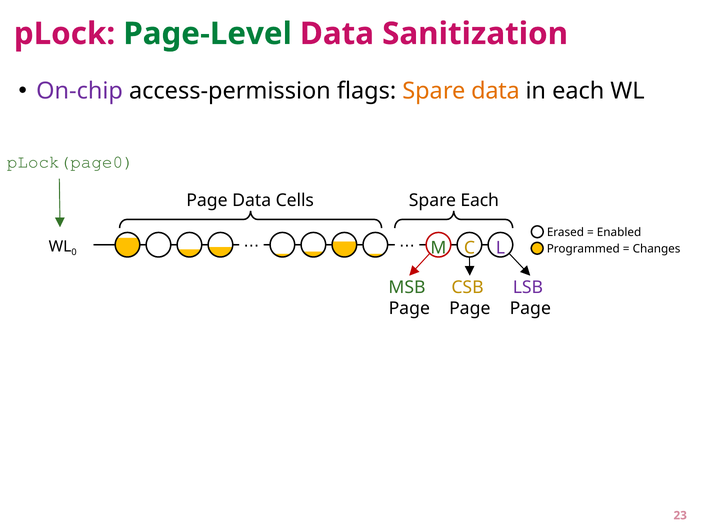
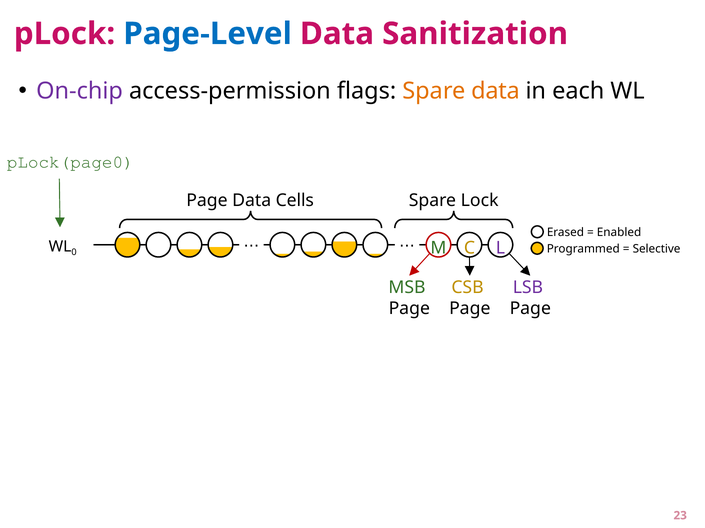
Page-Level colour: green -> blue (208, 34)
Spare Each: Each -> Lock (480, 201)
Changes: Changes -> Selective (657, 249)
